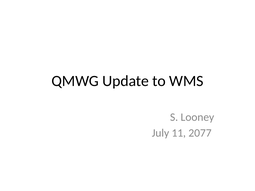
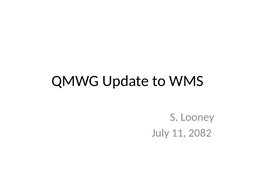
2077: 2077 -> 2082 (200, 133)
